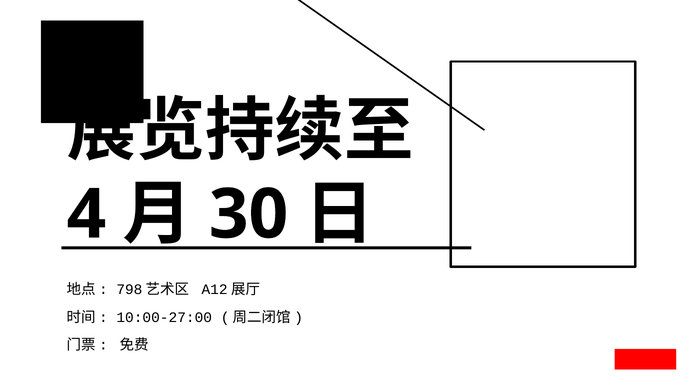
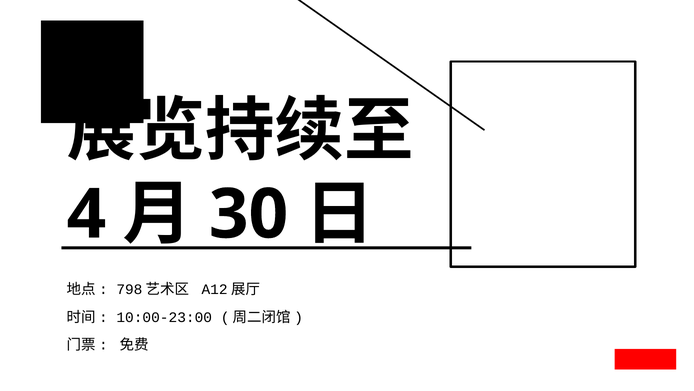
10:00-27:00: 10:00-27:00 -> 10:00-23:00 (164, 317)
